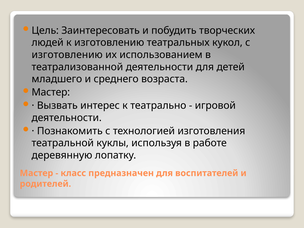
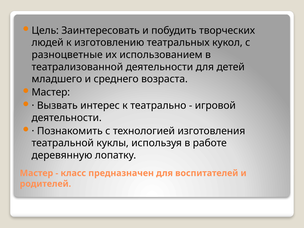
изготовлению: изготовлению -> разноцветные (67, 55)
